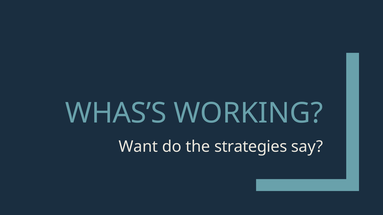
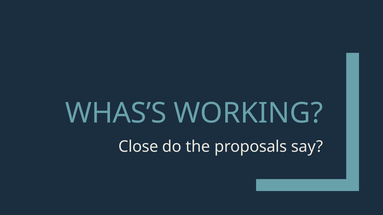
Want: Want -> Close (138, 147)
strategies: strategies -> proposals (251, 147)
